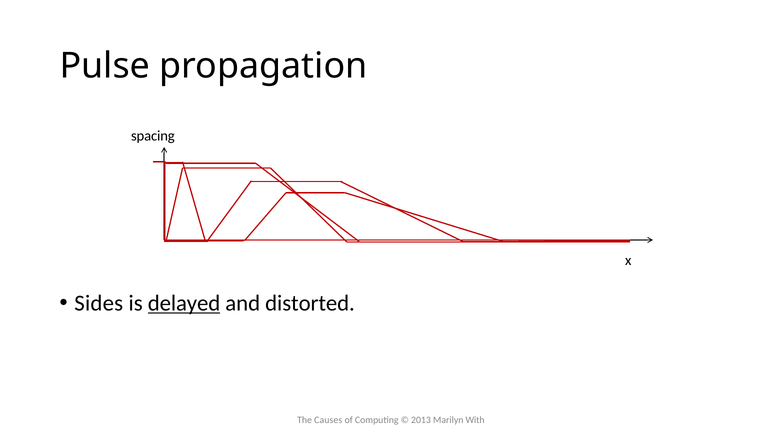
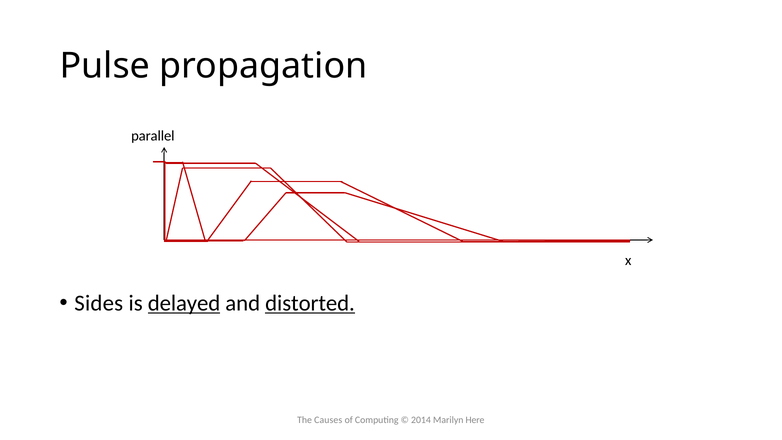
spacing: spacing -> parallel (153, 136)
distorted underline: none -> present (310, 303)
2013: 2013 -> 2014 (421, 420)
With: With -> Here (475, 420)
